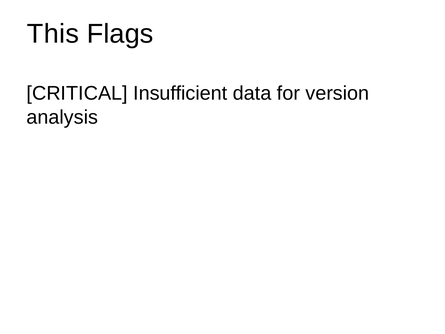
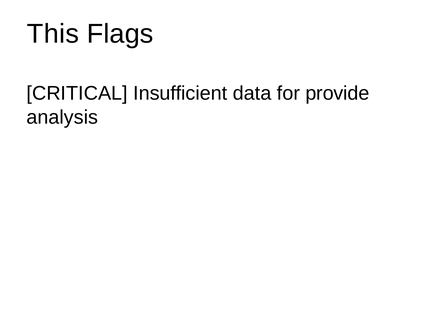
version: version -> provide (337, 93)
